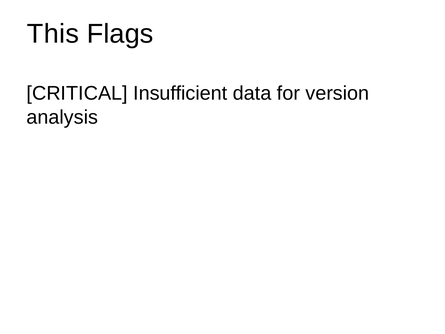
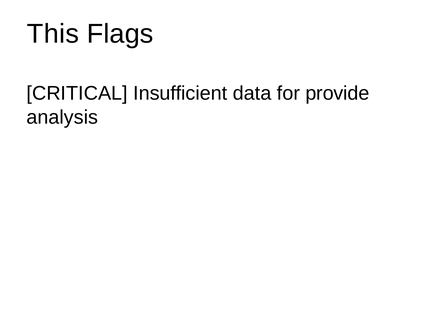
version: version -> provide (337, 93)
